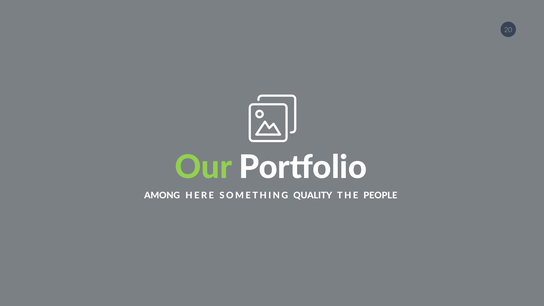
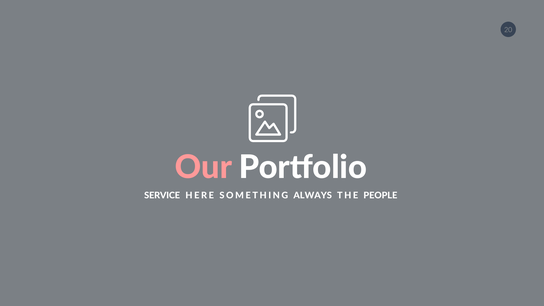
Our colour: light green -> pink (203, 167)
AMONG: AMONG -> SERVICE (162, 196)
QUALITY: QUALITY -> ALWAYS (313, 196)
